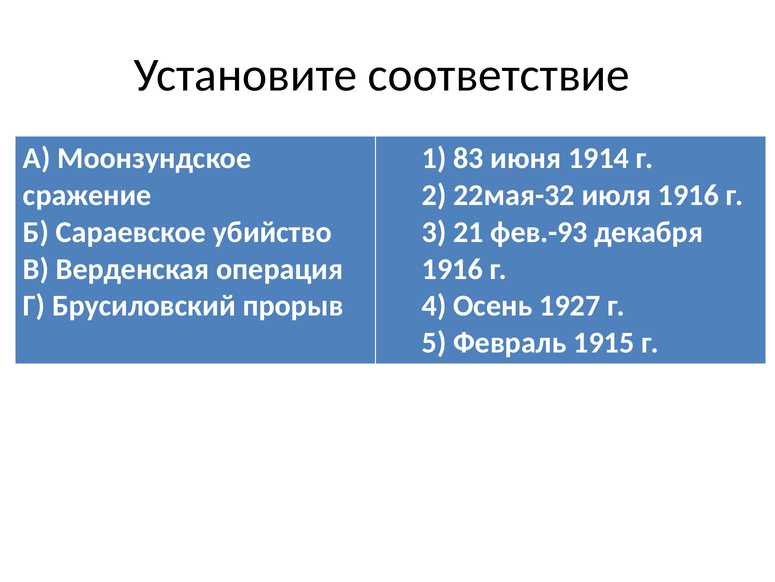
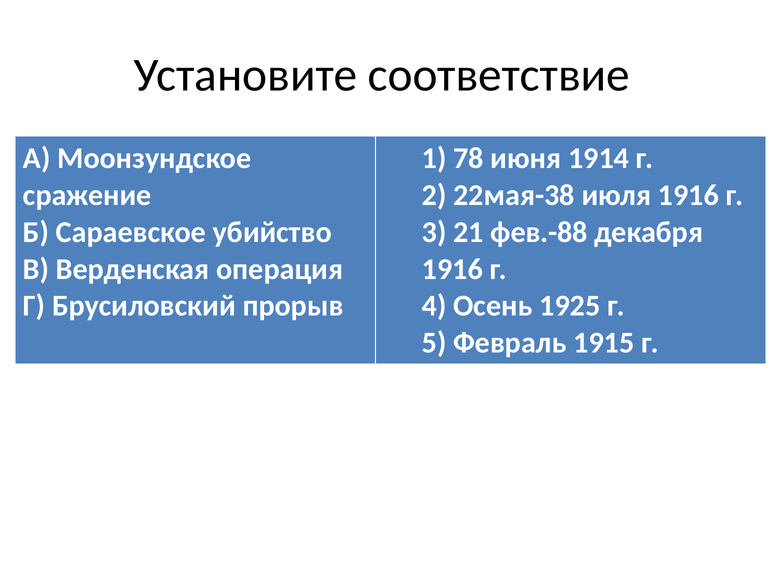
83: 83 -> 78 (468, 158)
22мая-32: 22мая-32 -> 22мая-38 (514, 195)
фев.-93: фев.-93 -> фев.-88 (539, 232)
1927: 1927 -> 1925 (570, 306)
